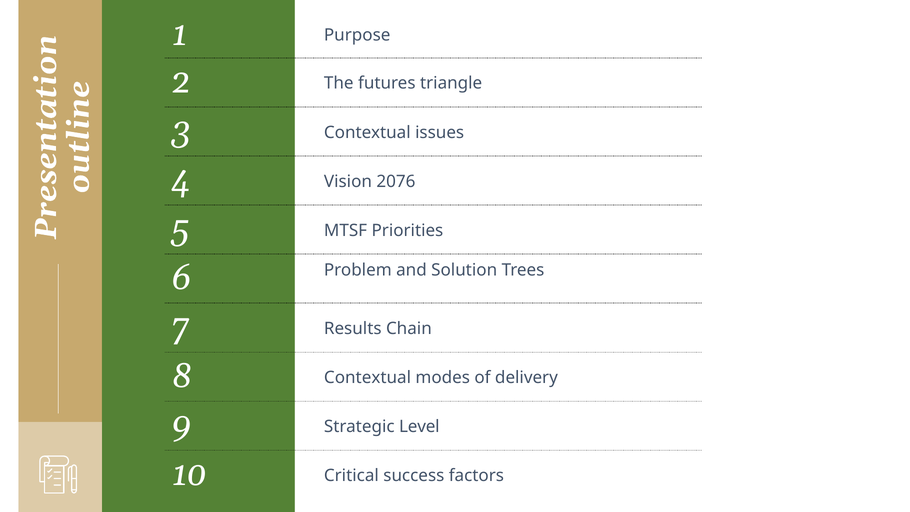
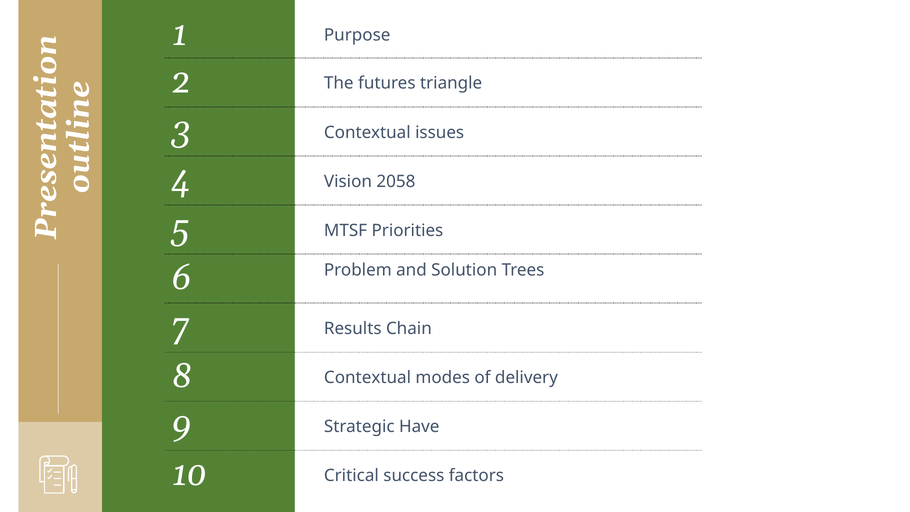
2076: 2076 -> 2058 (396, 181)
Level: Level -> Have (419, 427)
